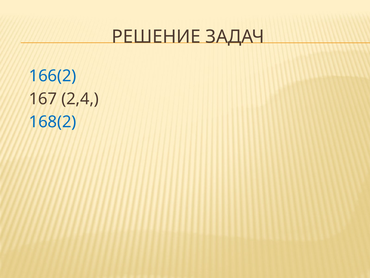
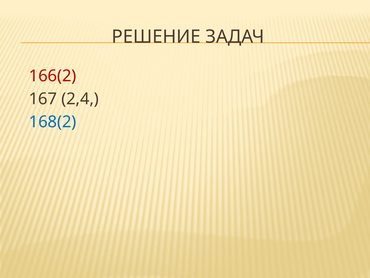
166(2 colour: blue -> red (53, 76)
